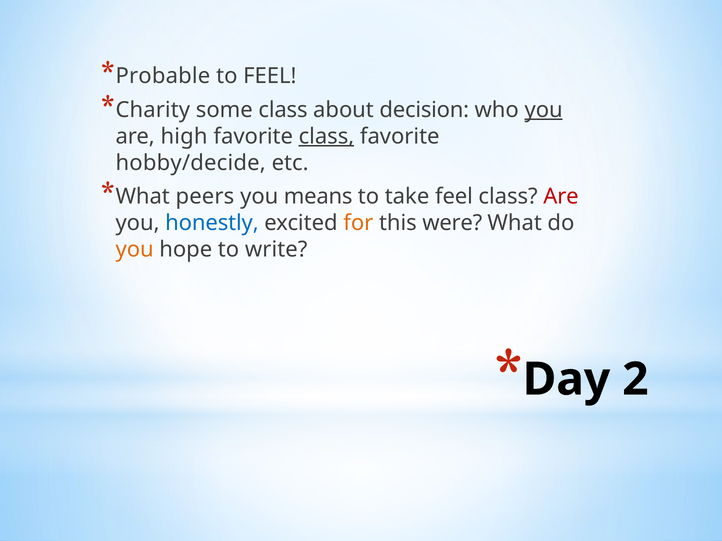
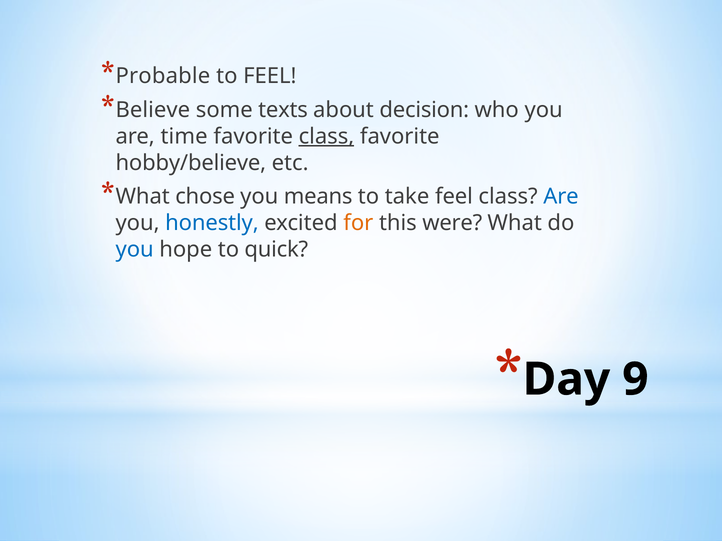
Charity: Charity -> Believe (153, 110)
some class: class -> texts (283, 110)
you underline: present -> none (544, 110)
high: high -> time (184, 136)
hobby/decide: hobby/decide -> hobby/believe (191, 163)
peers: peers -> chose (205, 197)
Are colour: red -> blue (561, 197)
you colour: orange -> blue (135, 250)
write: write -> quick (276, 250)
2: 2 -> 9 (635, 380)
